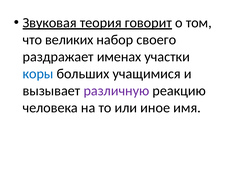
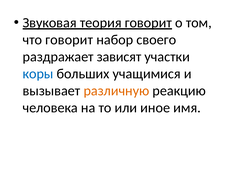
что великих: великих -> говорит (69, 40)
именах: именах -> зависят (119, 57)
различную colour: purple -> orange (116, 91)
